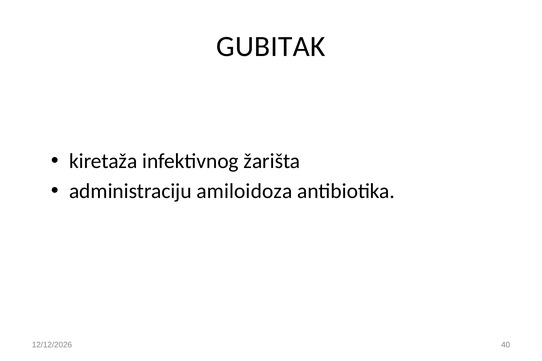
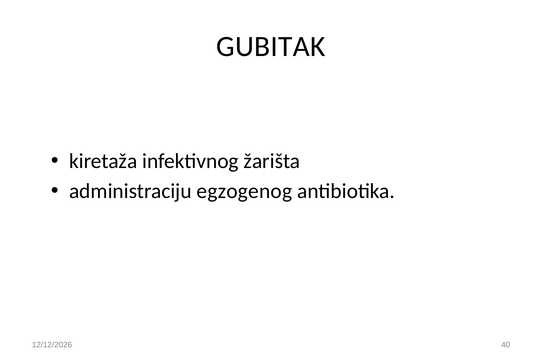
amiloidoza: amiloidoza -> egzogenog (244, 191)
